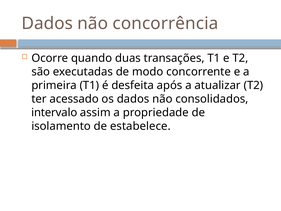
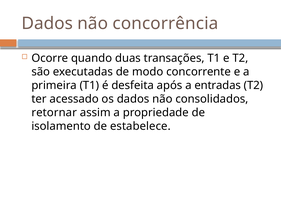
atualizar: atualizar -> entradas (218, 85)
intervalo: intervalo -> retornar (54, 112)
